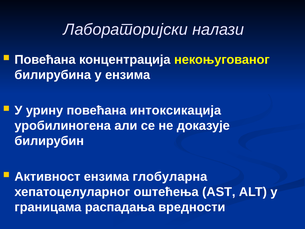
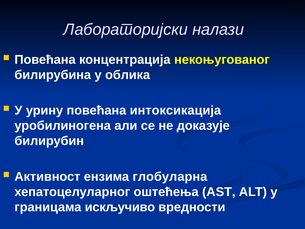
у ензима: ензима -> облика (128, 75)
распадања: распадања -> искључиво (120, 207)
